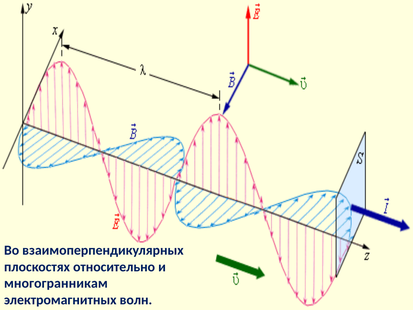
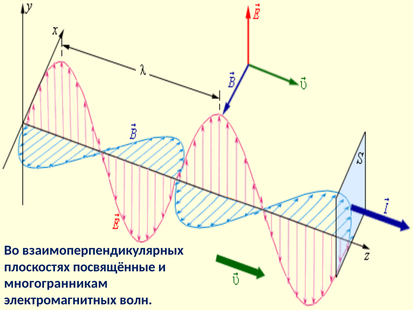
относительно: относительно -> посвящённые (114, 267)
